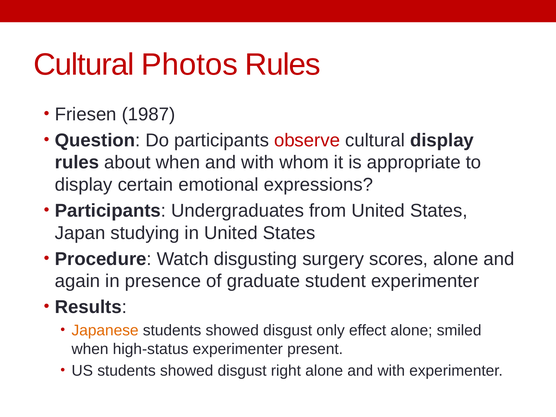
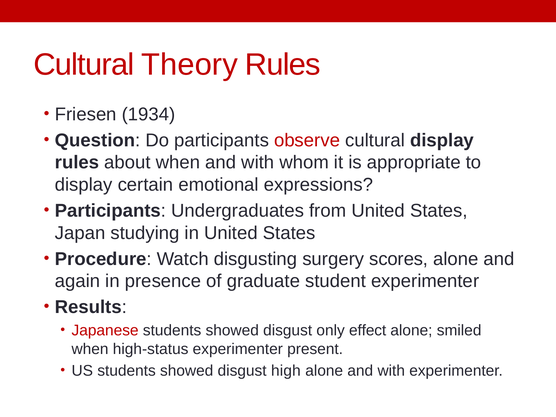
Photos: Photos -> Theory (190, 65)
1987: 1987 -> 1934 (149, 114)
Japanese colour: orange -> red (105, 330)
right: right -> high (286, 371)
